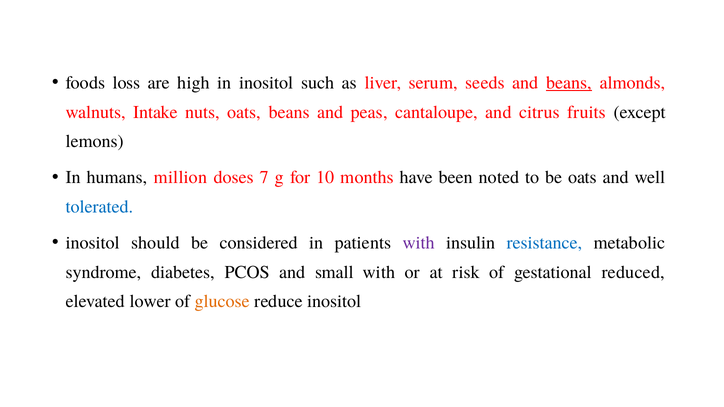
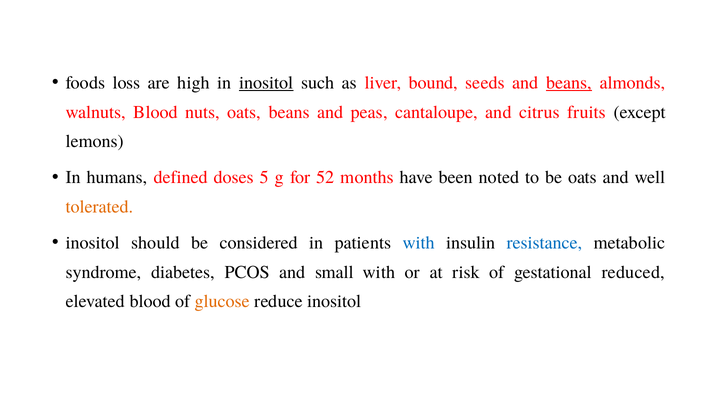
inositol underline: none -> present (266, 83)
serum: serum -> bound (433, 83)
walnuts Intake: Intake -> Blood (156, 112)
million: million -> defined (181, 178)
7: 7 -> 5 (264, 178)
10: 10 -> 52 (325, 178)
tolerated colour: blue -> orange (100, 207)
with colour: purple -> blue (419, 243)
elevated lower: lower -> blood (150, 302)
